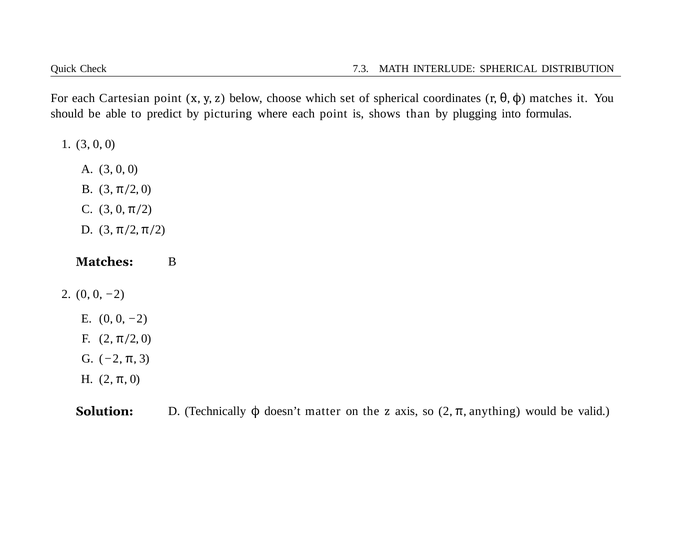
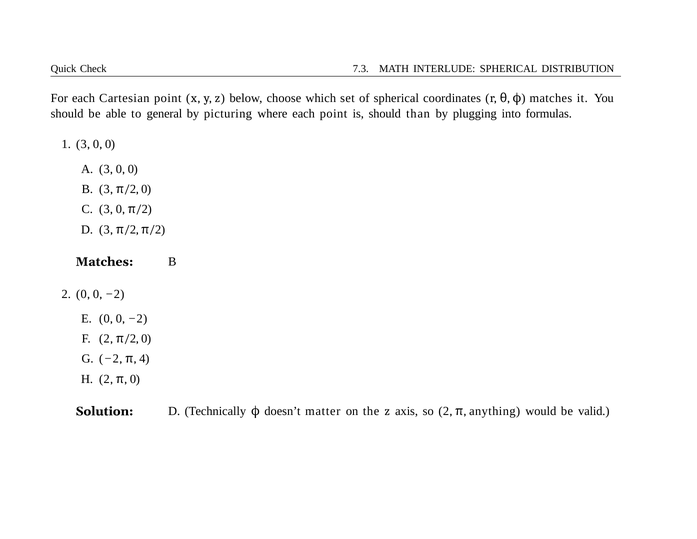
predict: predict -> general (164, 114)
is shows: shows -> should (385, 114)
π 3: 3 -> 4 (144, 359)
